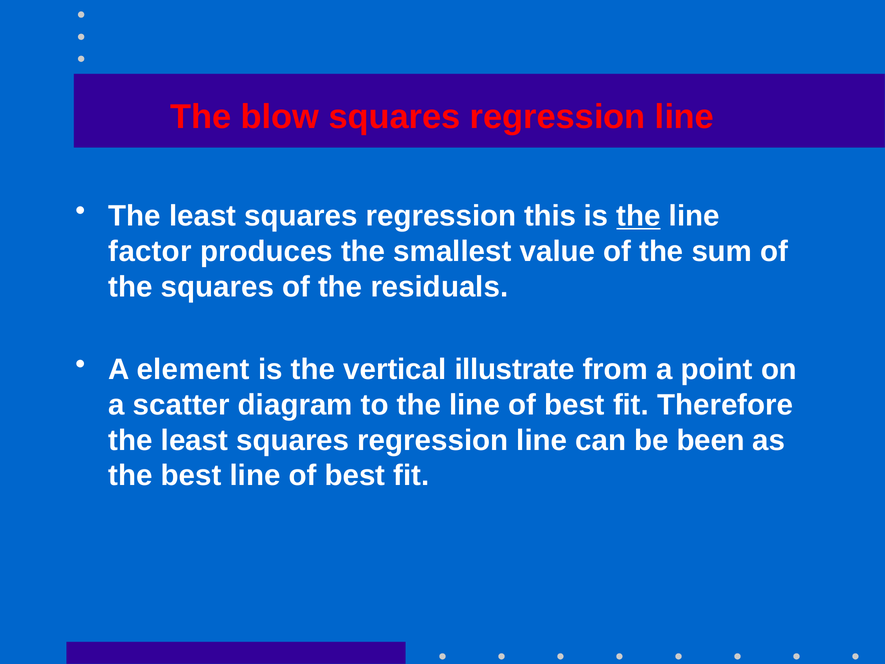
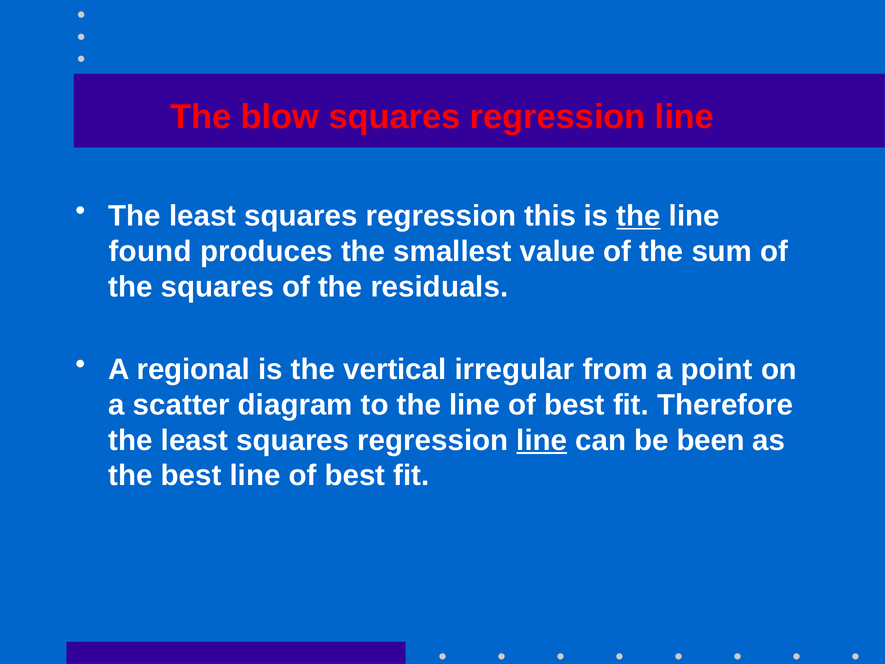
factor: factor -> found (150, 251)
element: element -> regional (193, 369)
illustrate: illustrate -> irregular (515, 369)
line underline: none -> present (542, 440)
